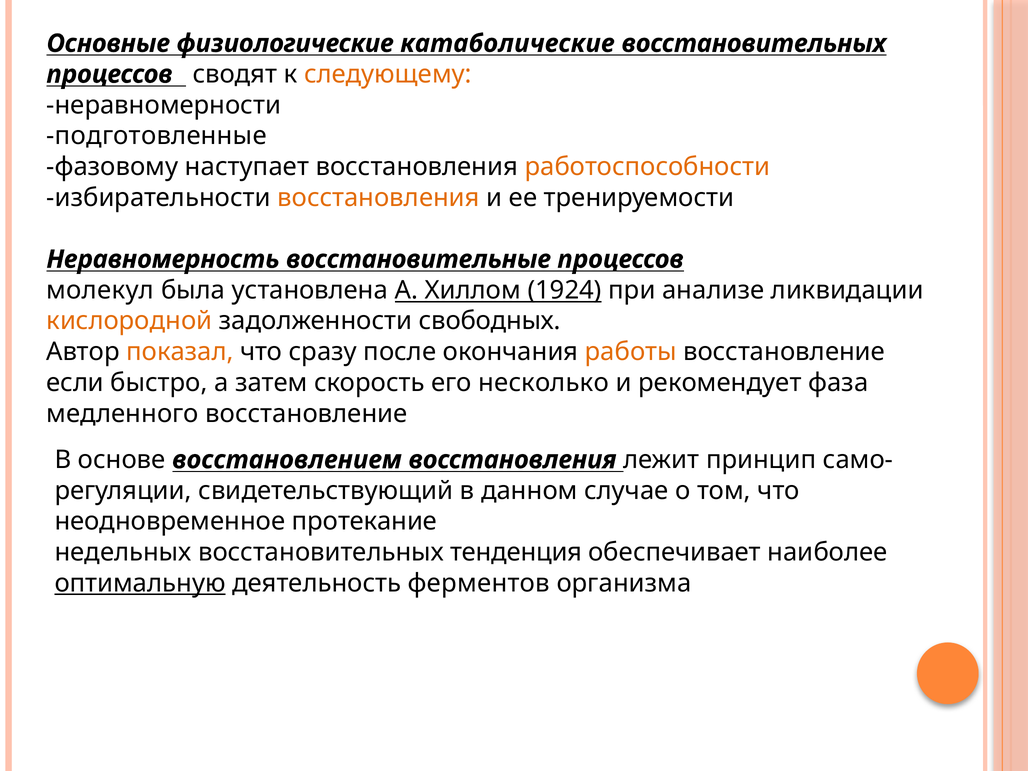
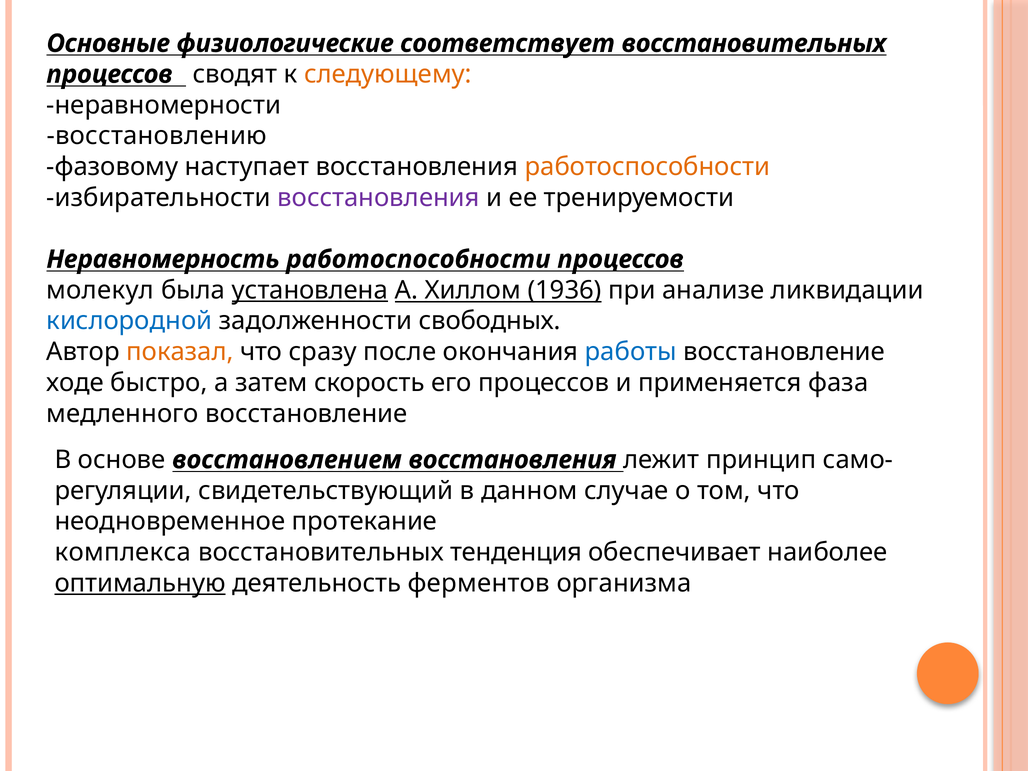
катаболические: катаболические -> соответствует (508, 43)
подготовленные: подготовленные -> восстановлению (157, 136)
восстановления colour: orange -> purple (378, 198)
Неравномерность восстановительные: восстановительные -> работоспособности (418, 259)
установлена underline: none -> present (310, 290)
1924: 1924 -> 1936 (565, 290)
кислородной colour: orange -> blue (129, 321)
работы colour: orange -> blue (631, 352)
если: если -> ходе (75, 383)
его несколько: несколько -> процессов (544, 383)
рекомендует: рекомендует -> применяется (720, 383)
недельных: недельных -> комплекса (123, 552)
